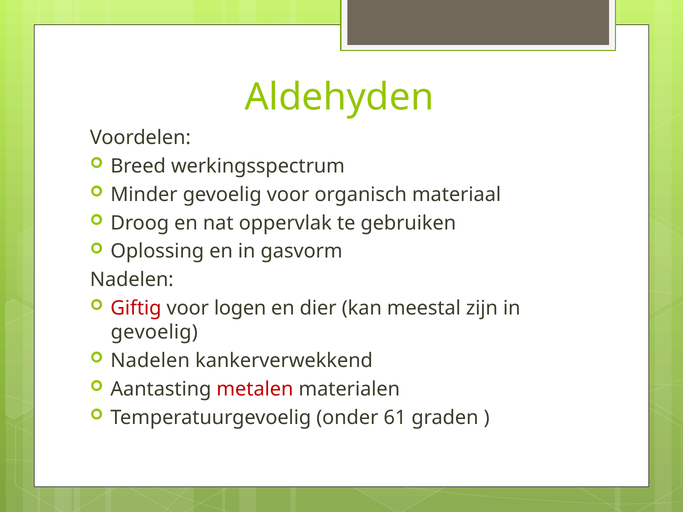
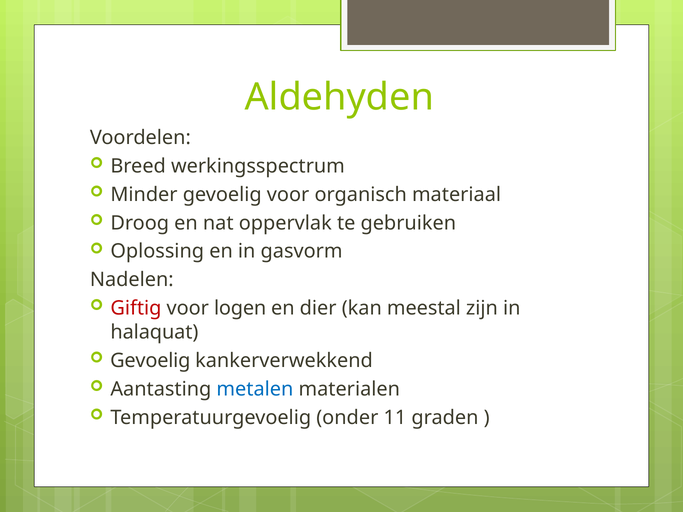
gevoelig: gevoelig -> halaquat (154, 332)
Nadelen: Nadelen -> Gevoelig (150, 361)
metalen colour: red -> blue (255, 389)
61: 61 -> 11 (395, 418)
